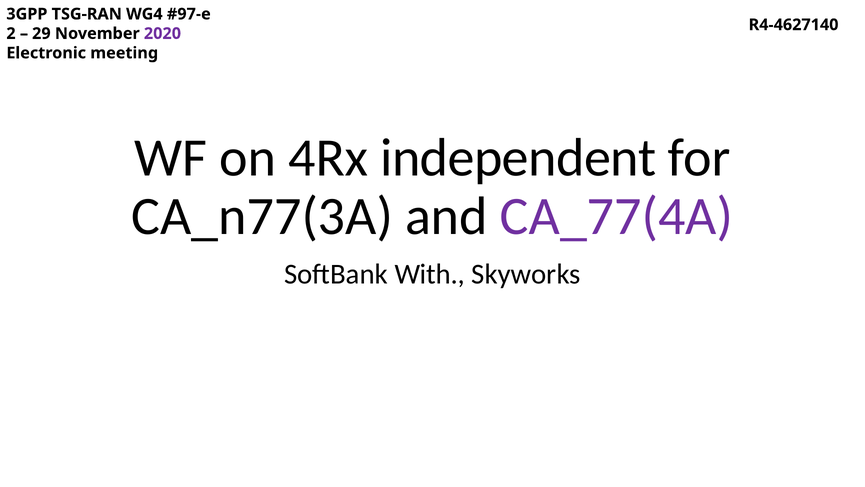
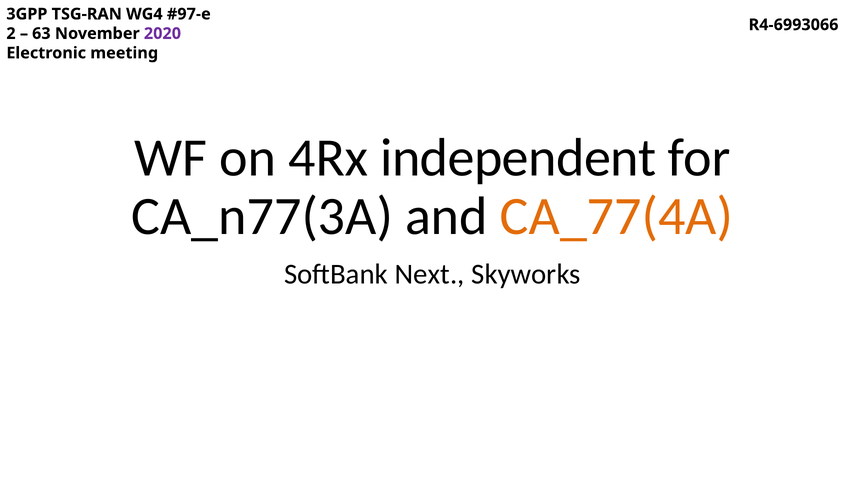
R4-4627140: R4-4627140 -> R4-6993066 (794, 25)
29: 29 -> 63 (41, 33)
CA_77(4A colour: purple -> orange (617, 216)
With: With -> Next (430, 274)
